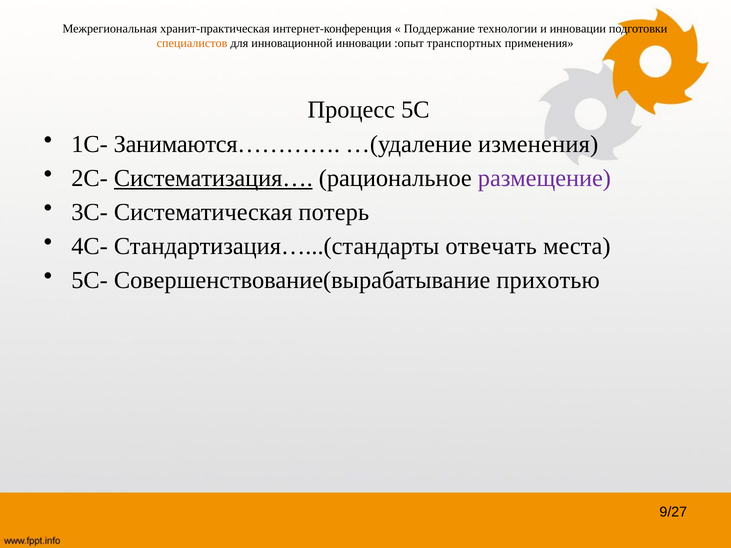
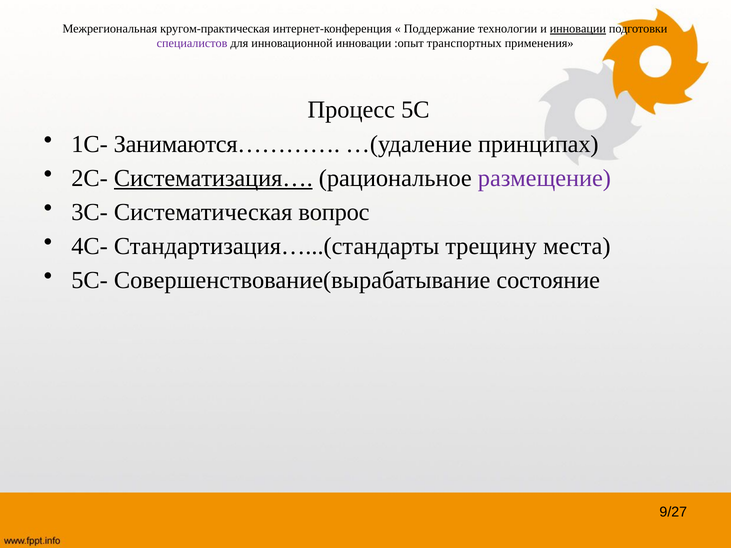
хранит-практическая: хранит-практическая -> кругом-практическая (215, 29)
инновации underline: none -> present (578, 29)
специалистов colour: orange -> purple (192, 43)
изменения: изменения -> принципах (538, 144)
потерь: потерь -> вопрос (334, 212)
отвечать: отвечать -> трещину (491, 246)
прихотью: прихотью -> состояние (548, 280)
